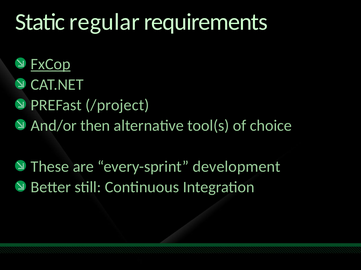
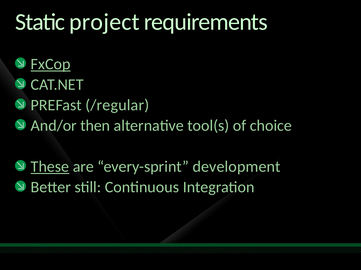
regular: regular -> project (104, 22)
/project: /project -> /regular (117, 105)
These underline: none -> present (50, 167)
